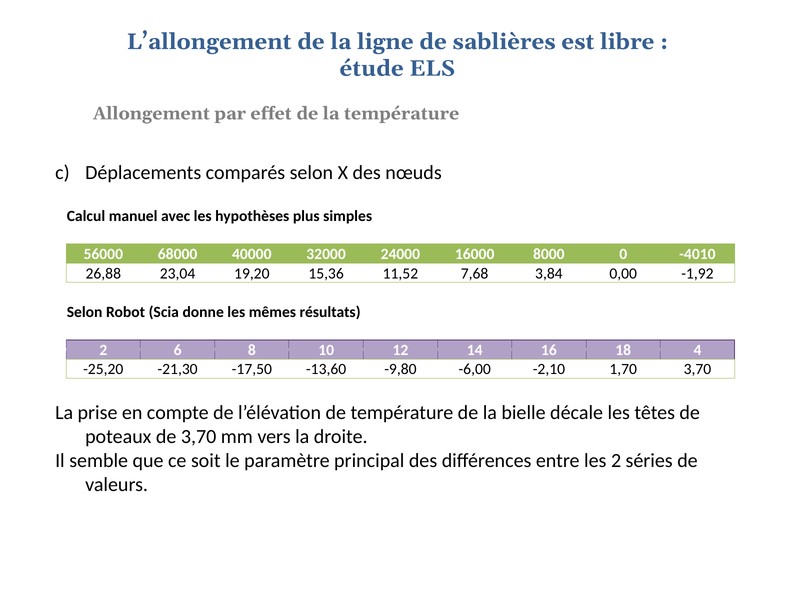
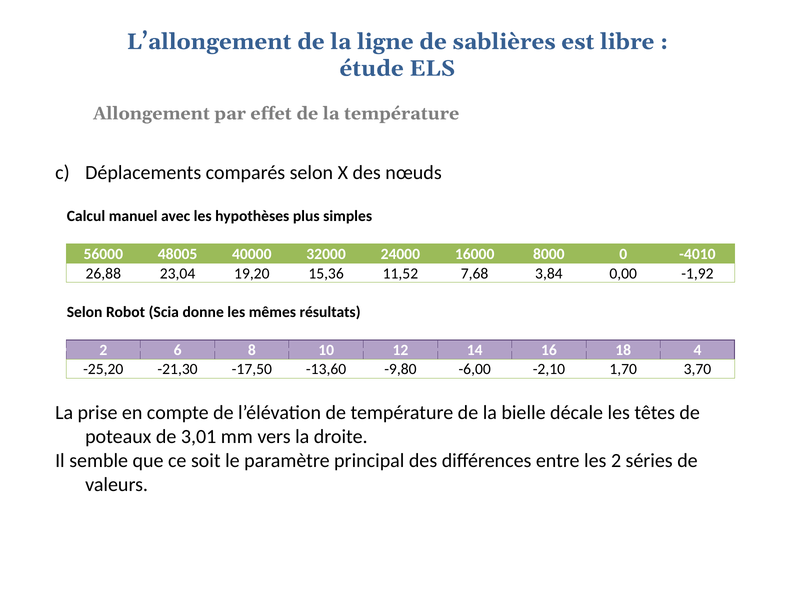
68000: 68000 -> 48005 (178, 254)
de 3,70: 3,70 -> 3,01 (199, 436)
